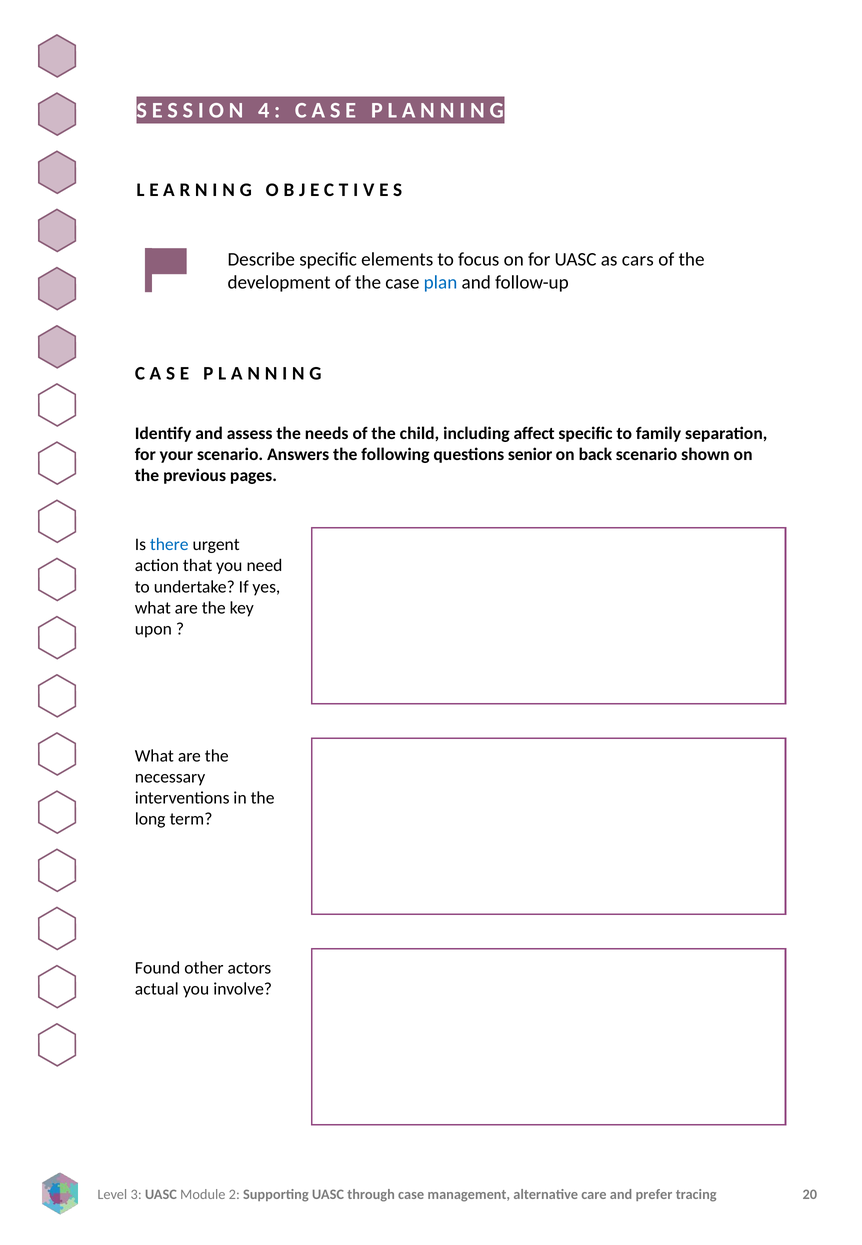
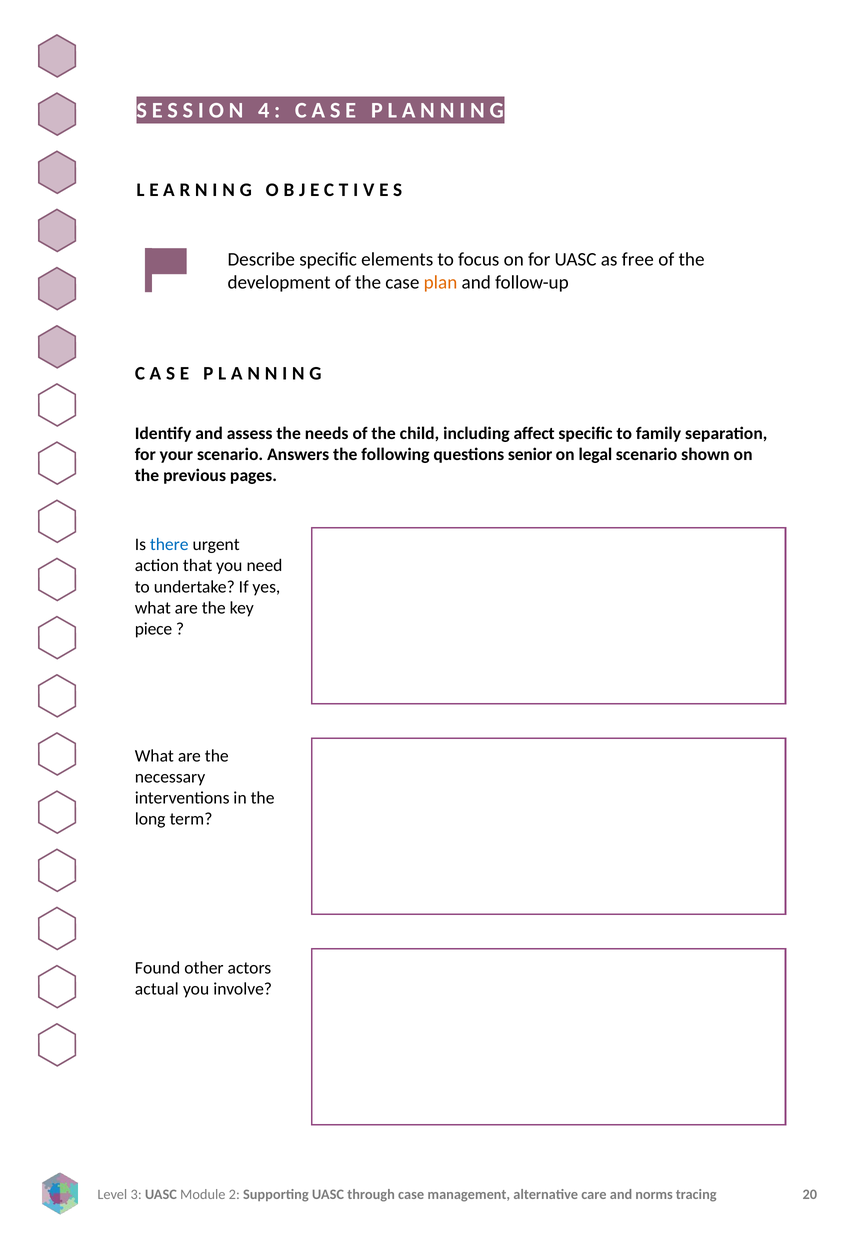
cars: cars -> free (638, 260)
plan colour: blue -> orange (441, 283)
back: back -> legal (595, 455)
upon: upon -> piece (153, 629)
prefer: prefer -> norms (654, 1194)
